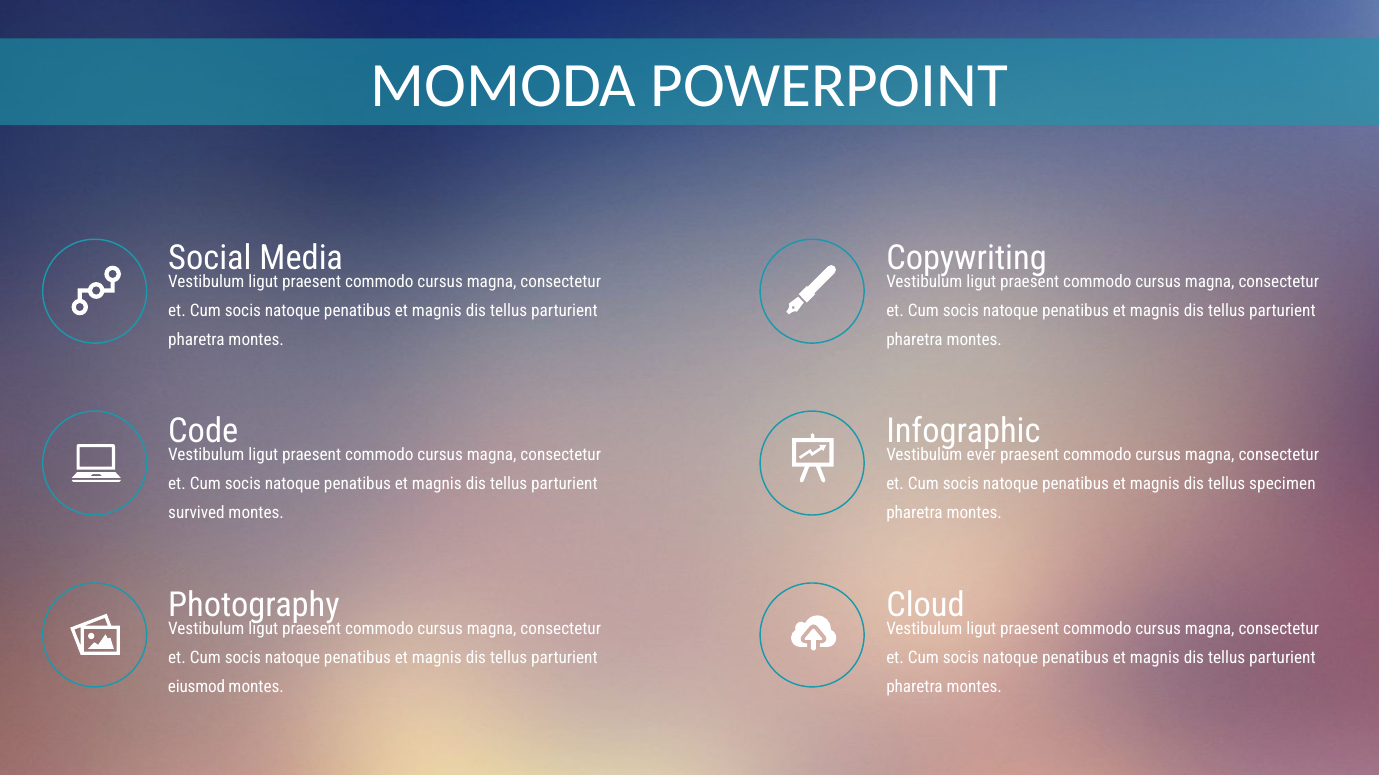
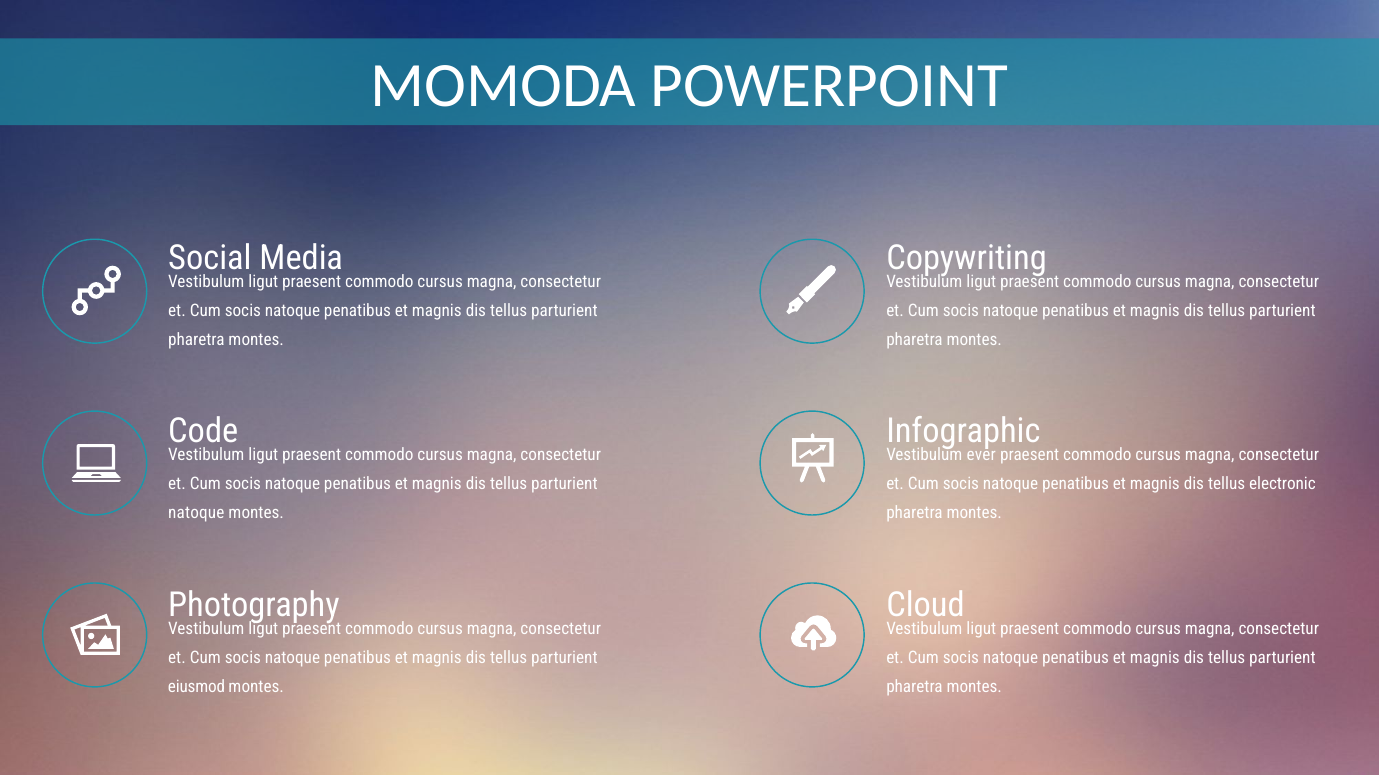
specimen: specimen -> electronic (1282, 485)
survived: survived -> natoque (196, 514)
